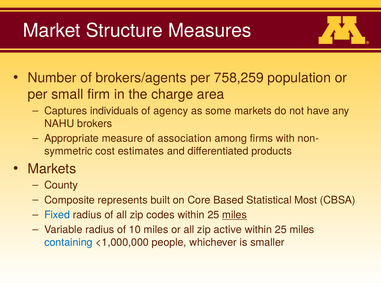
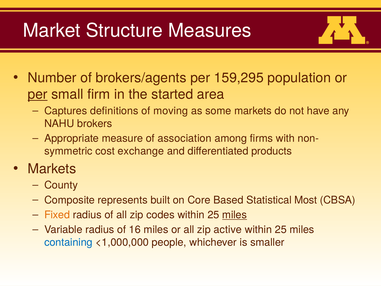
758,259: 758,259 -> 159,295 (239, 78)
per underline: none -> present (38, 94)
charge: charge -> started (172, 94)
individuals: individuals -> definitions (114, 111)
agency: agency -> moving (171, 111)
estimates: estimates -> exchange (141, 151)
Fixed colour: blue -> orange (57, 215)
10: 10 -> 16 (135, 230)
